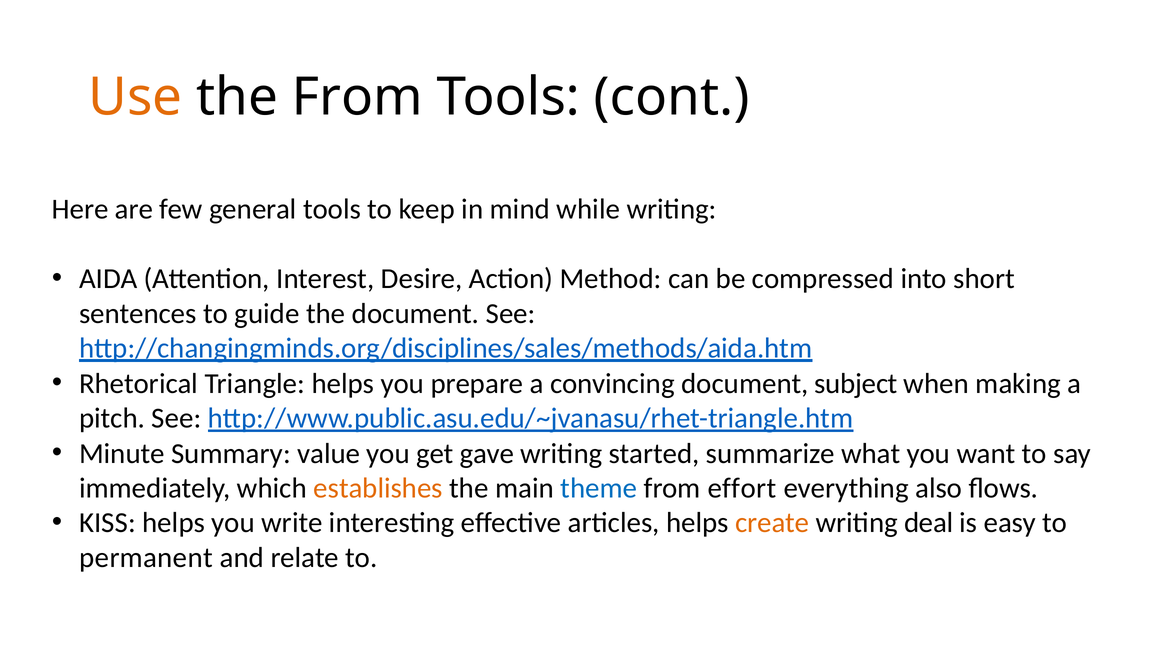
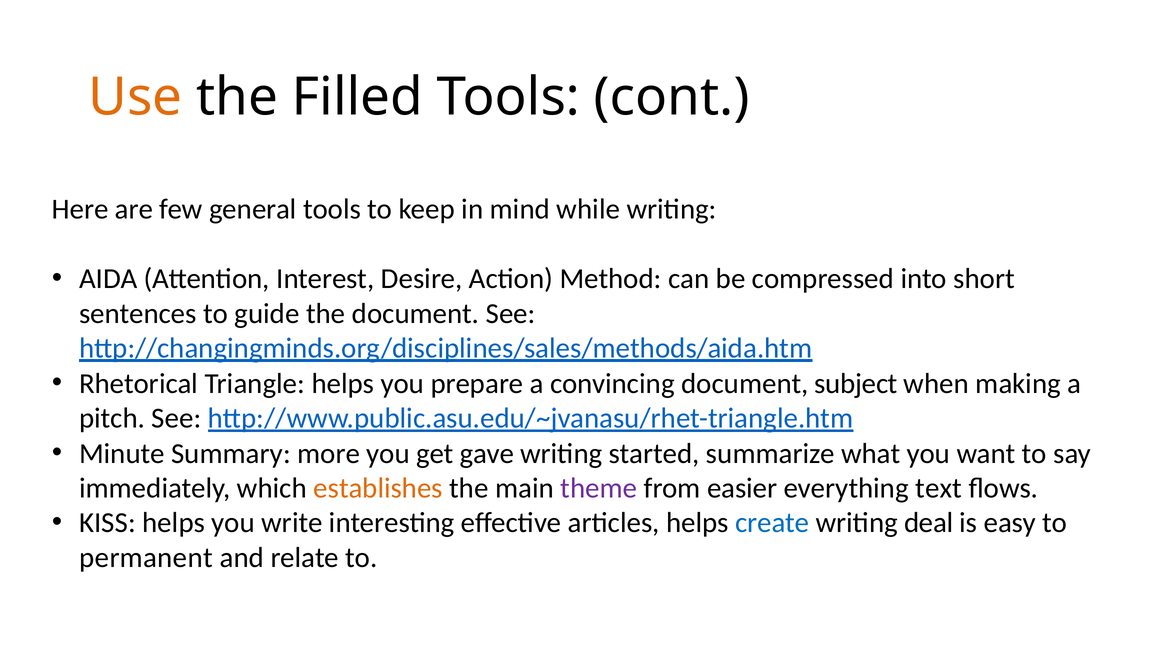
the From: From -> Filled (357, 97)
value: value -> more (329, 454)
theme colour: blue -> purple (599, 488)
effort: effort -> easier (742, 488)
also: also -> text (939, 488)
create colour: orange -> blue (772, 523)
